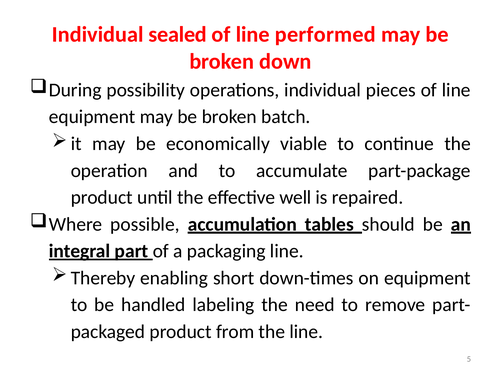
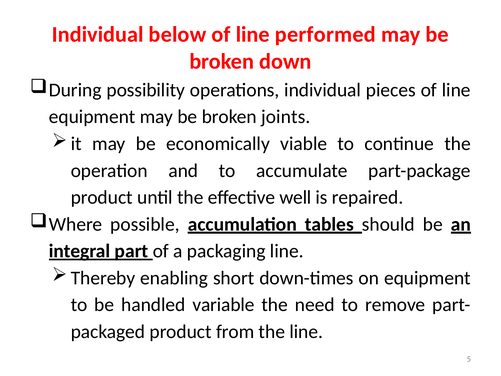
sealed: sealed -> below (177, 35)
batch: batch -> joints (286, 117)
labeling: labeling -> variable (224, 305)
